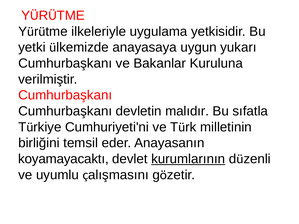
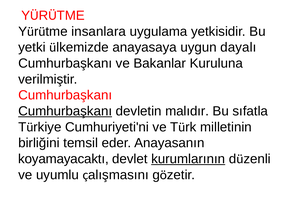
ilkeleriyle: ilkeleriyle -> insanlara (99, 32)
yukarı: yukarı -> dayalı (238, 47)
Cumhurbaşkanı underline: none -> present (65, 111)
